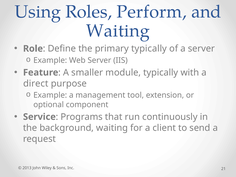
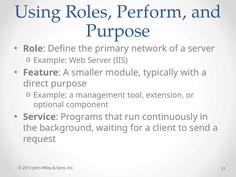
Waiting: Waiting -> Purpose (118, 31)
primary typically: typically -> network (149, 49)
